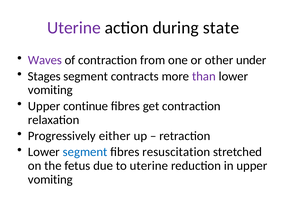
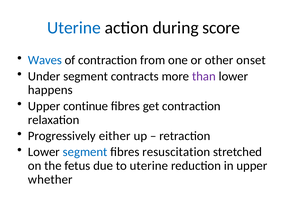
Uterine colour: purple -> blue (74, 28)
state: state -> score (221, 28)
Waves colour: purple -> blue (45, 60)
under: under -> onset (251, 60)
Stages: Stages -> Under (44, 76)
vomiting: vomiting -> happens (50, 90)
vomiting: vomiting -> whether (50, 180)
